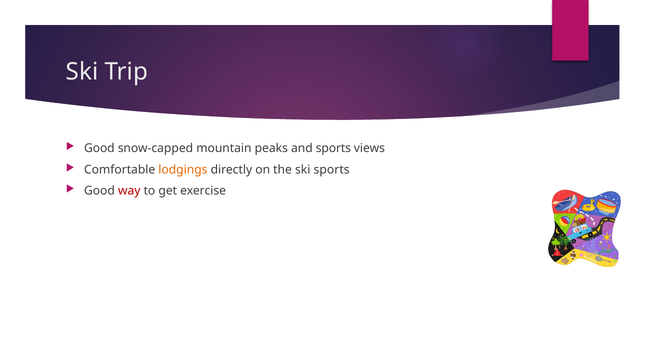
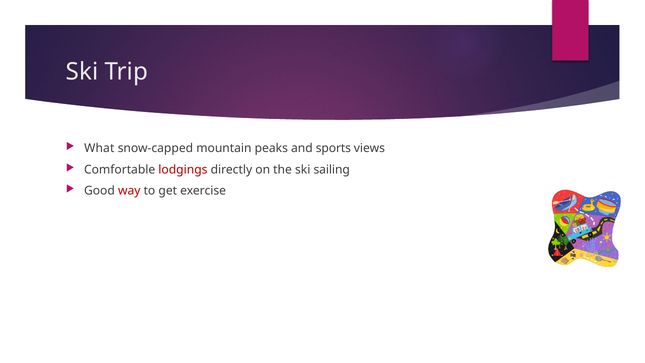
Good: Good -> What (99, 148)
lodgings colour: orange -> red (183, 169)
ski sports: sports -> sailing (332, 169)
